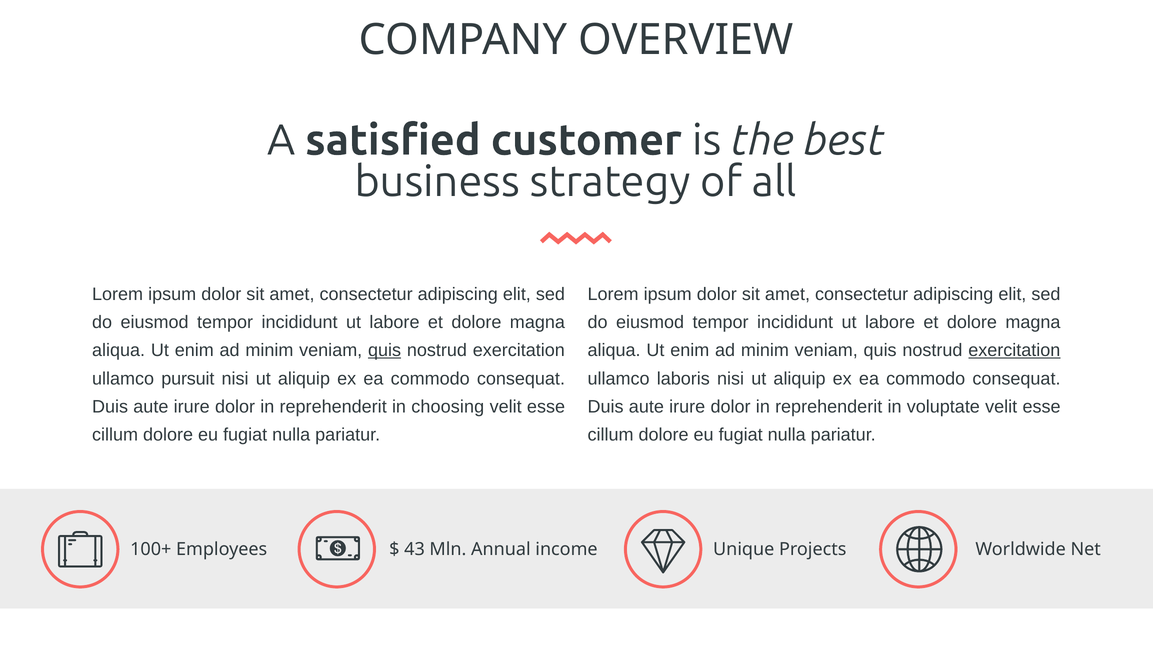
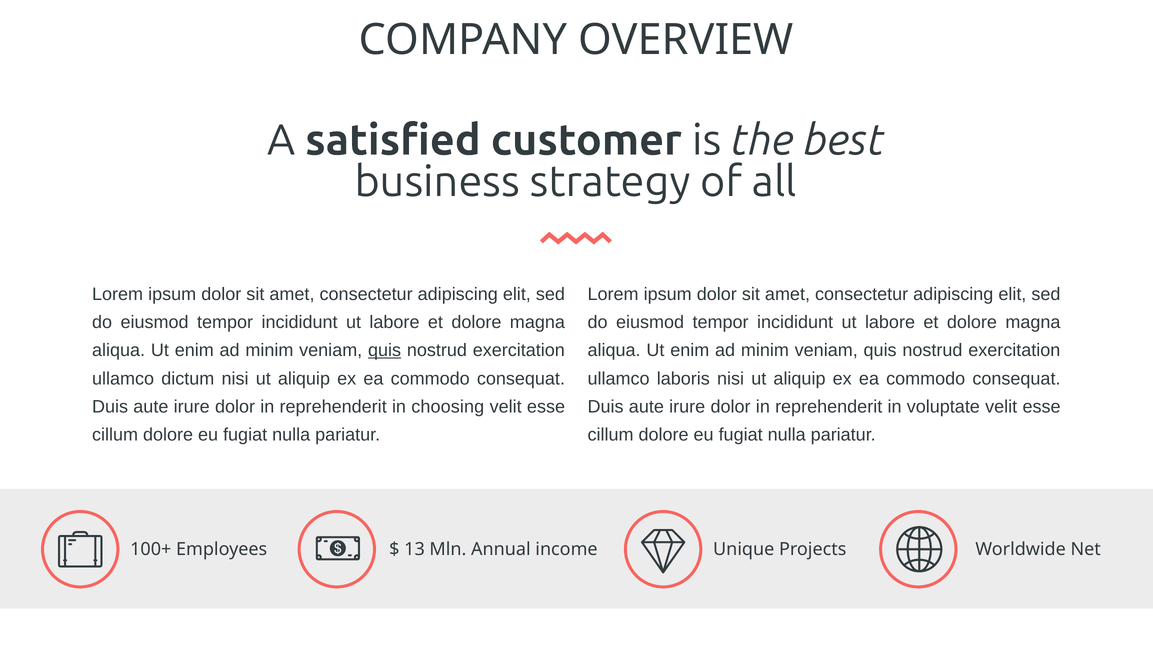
exercitation underline: present -> none (1014, 350)
pursuit: pursuit -> dictum (188, 378)
43: 43 -> 13 (415, 549)
